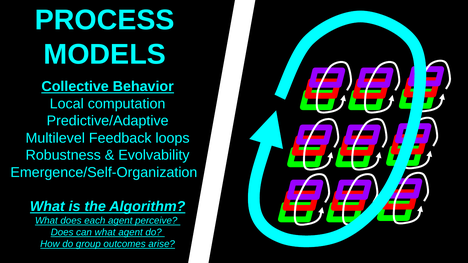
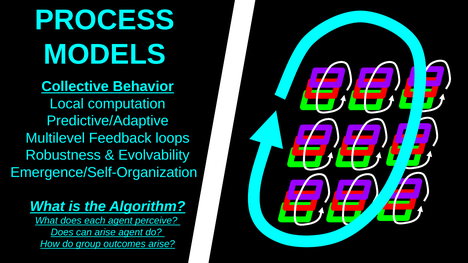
can what: what -> arise (105, 233)
